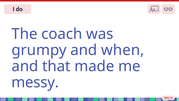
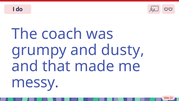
when: when -> dusty (123, 50)
